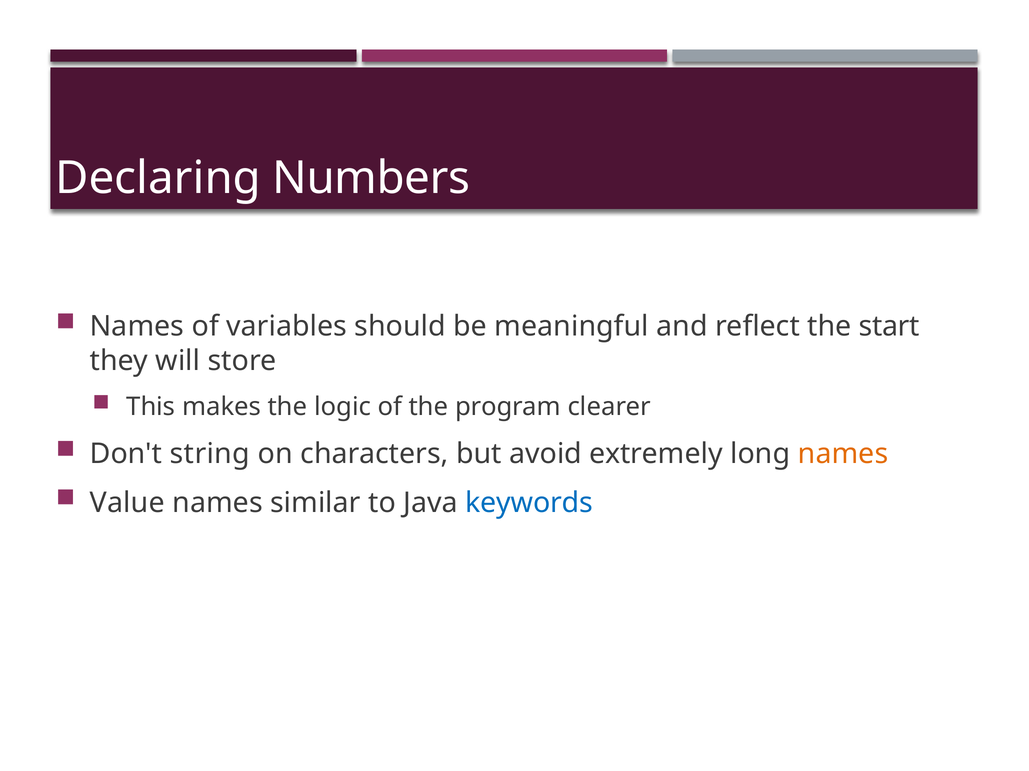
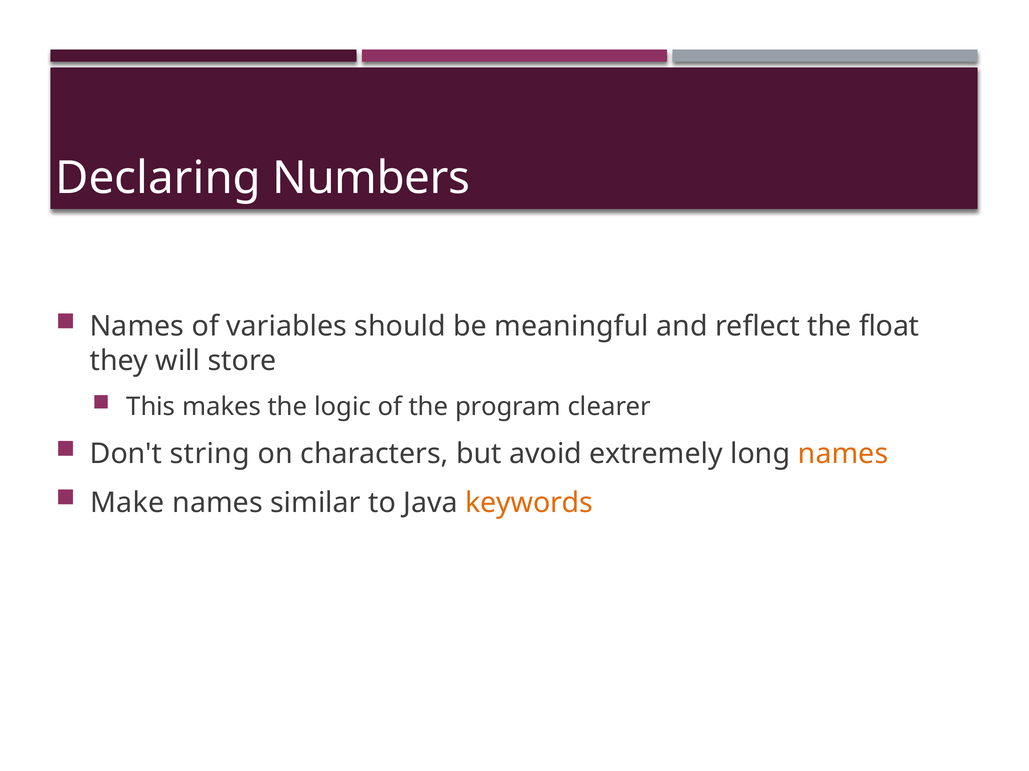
start: start -> float (889, 327)
Value: Value -> Make (127, 503)
keywords colour: blue -> orange (529, 503)
